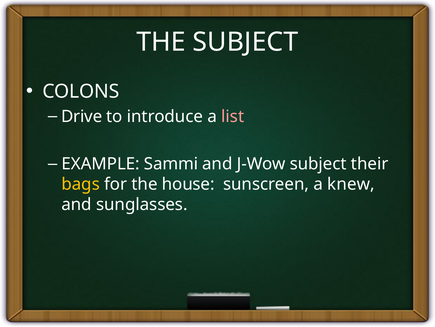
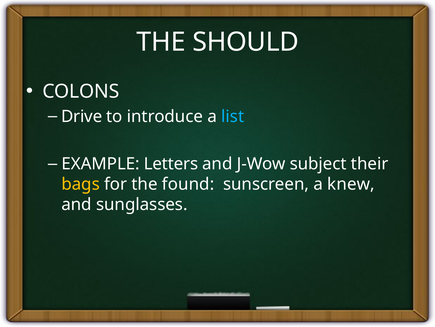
THE SUBJECT: SUBJECT -> SHOULD (246, 42)
list colour: pink -> light blue (233, 116)
Sammi: Sammi -> Letters (171, 164)
house: house -> found (188, 184)
